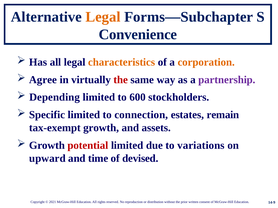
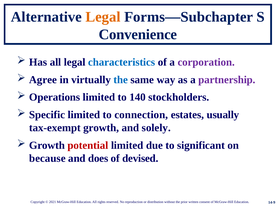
characteristics colour: orange -> blue (122, 62)
corporation colour: orange -> purple (206, 62)
the colour: red -> blue (121, 80)
Depending: Depending -> Operations (55, 97)
600: 600 -> 140 (138, 97)
remain: remain -> usually (223, 115)
assets: assets -> solely (156, 128)
variations: variations -> significant (201, 146)
upward: upward -> because (47, 159)
time: time -> does (98, 159)
